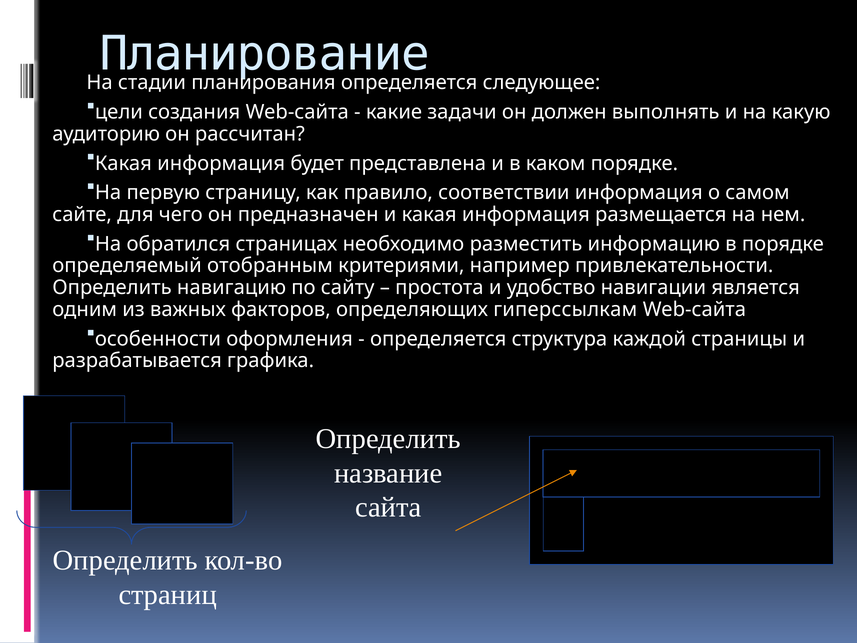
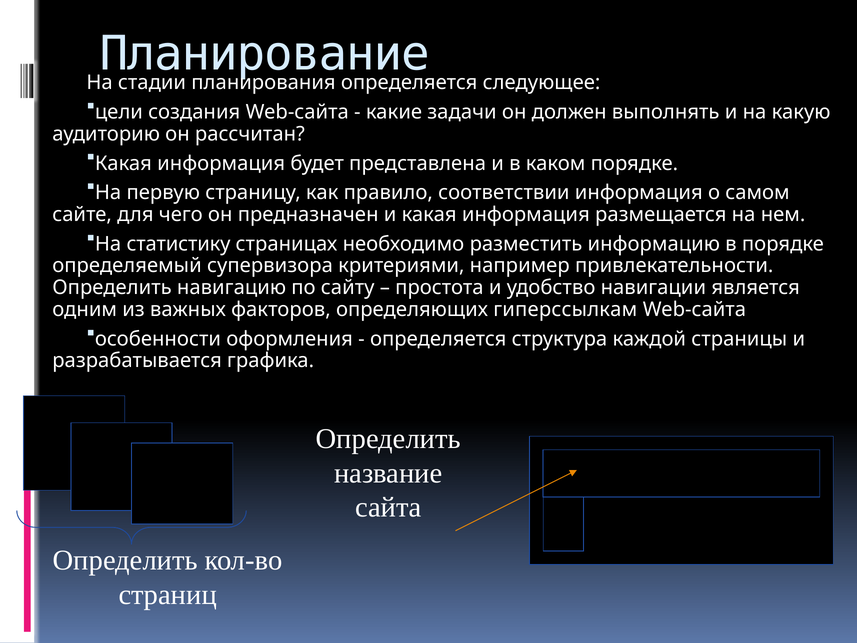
обратился: обратился -> статистику (179, 244)
отобранным: отобранным -> супервизора (270, 266)
